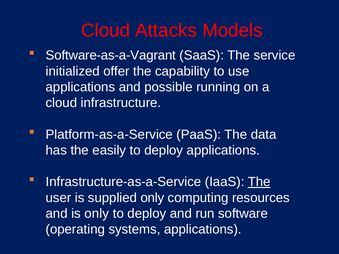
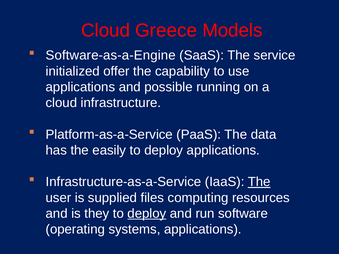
Attacks: Attacks -> Greece (166, 30)
Software-as-a-Vagrant: Software-as-a-Vagrant -> Software-as-a-Engine (111, 55)
supplied only: only -> files (152, 198)
is only: only -> they (97, 214)
deploy underline: none -> present (147, 214)
